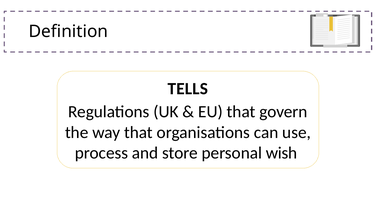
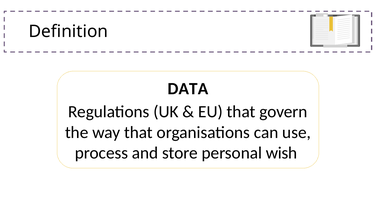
TELLS: TELLS -> DATA (188, 89)
